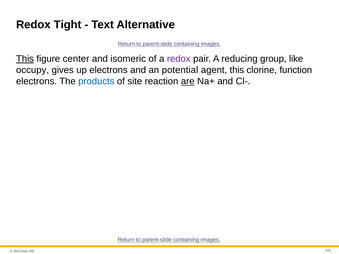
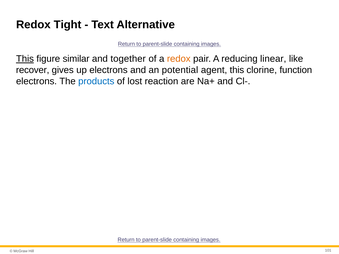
center: center -> similar (76, 59)
isomeric: isomeric -> together (128, 59)
redox colour: purple -> orange (179, 59)
group: group -> linear (273, 59)
occupy: occupy -> recover (33, 70)
site: site -> lost (135, 81)
are underline: present -> none (188, 81)
